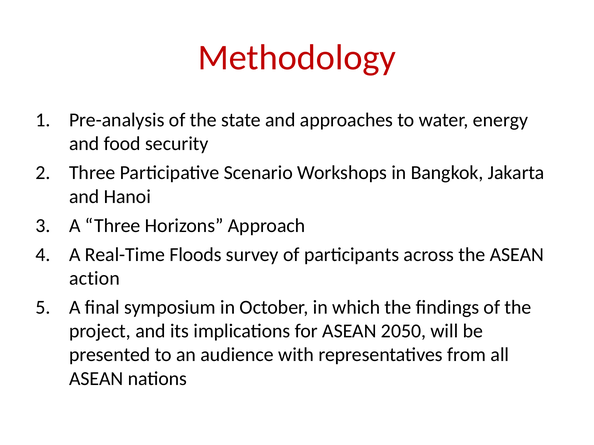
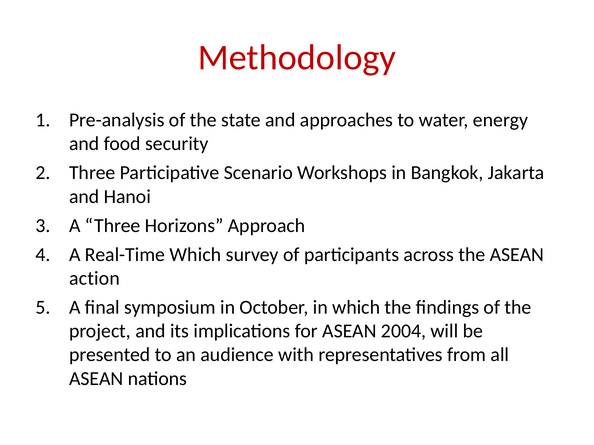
Real-Time Floods: Floods -> Which (195, 255)
2050: 2050 -> 2004 (404, 331)
